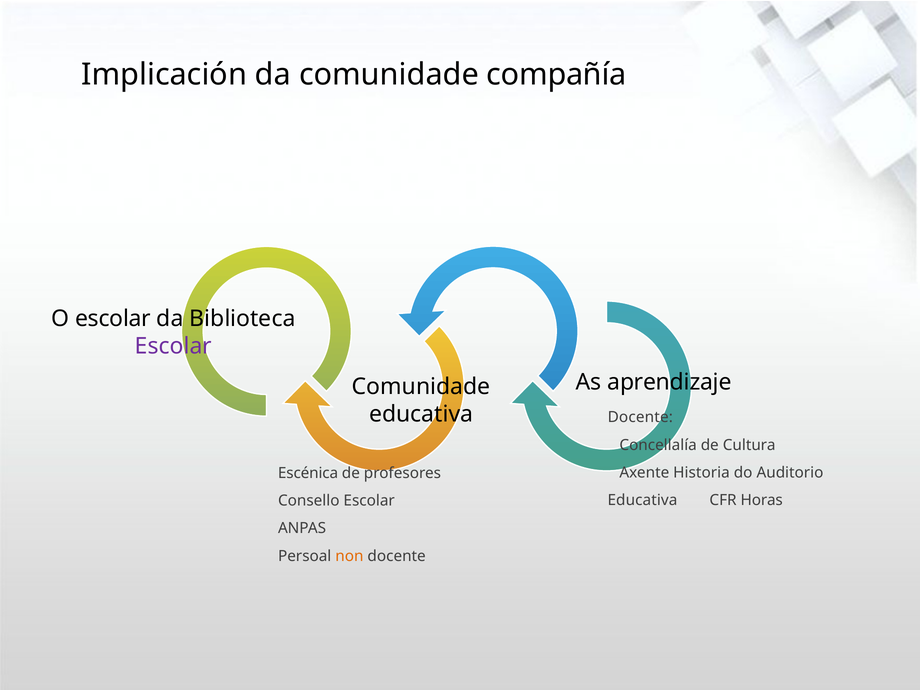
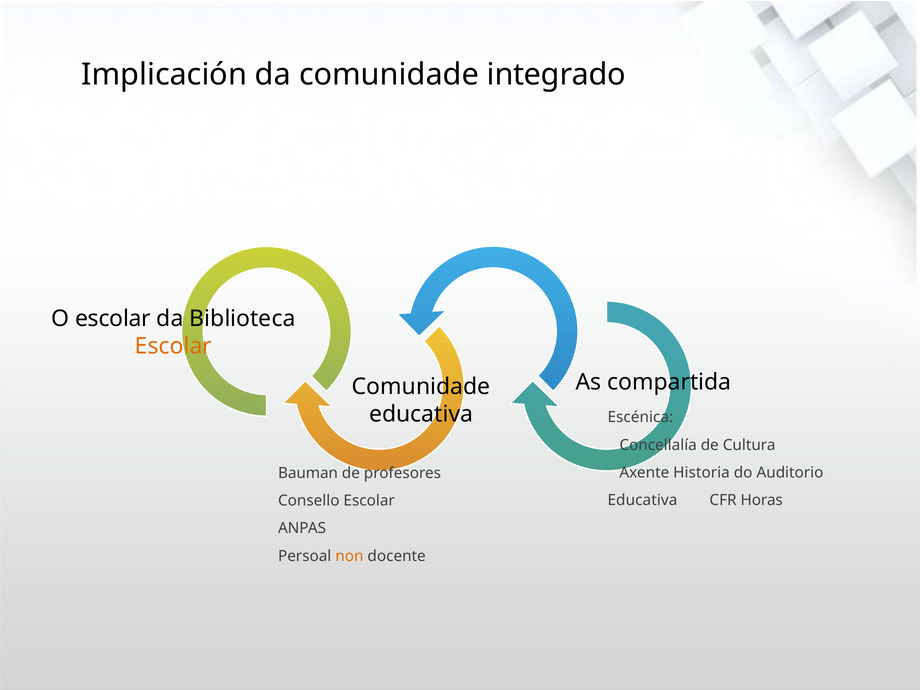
compañía: compañía -> integrado (556, 75)
Escolar colour: purple -> orange (173, 346)
aprendizaje: aprendizaje -> compartida (669, 382)
Docente: Docente -> Escénica (640, 417)
Escénica: Escénica -> Bauman (308, 473)
